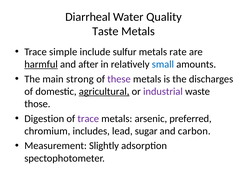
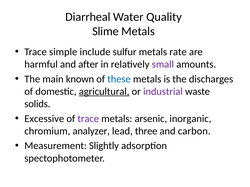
Taste: Taste -> Slime (105, 31)
harmful underline: present -> none (41, 64)
small colour: blue -> purple (163, 64)
strong: strong -> known (80, 79)
these colour: purple -> blue (119, 79)
those: those -> solids (37, 104)
Digestion: Digestion -> Excessive (44, 119)
preferred: preferred -> inorganic (190, 119)
includes: includes -> analyzer (91, 131)
sugar: sugar -> three (146, 131)
